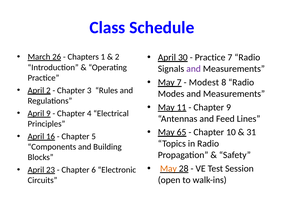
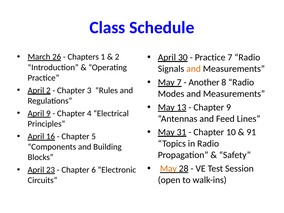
and colour: purple -> orange (194, 69)
Modest: Modest -> Another (204, 82)
11: 11 -> 13 (182, 107)
65: 65 -> 31 (182, 132)
31: 31 -> 91 (251, 132)
